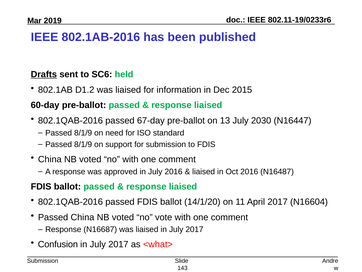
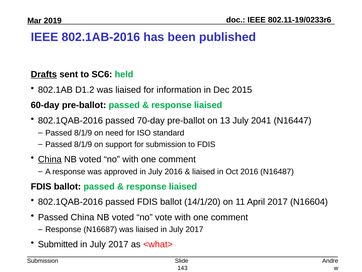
67-day: 67-day -> 70-day (151, 120)
2030: 2030 -> 2041 (261, 120)
China underline: none -> present (50, 159)
Confusion: Confusion -> Submitted (58, 244)
